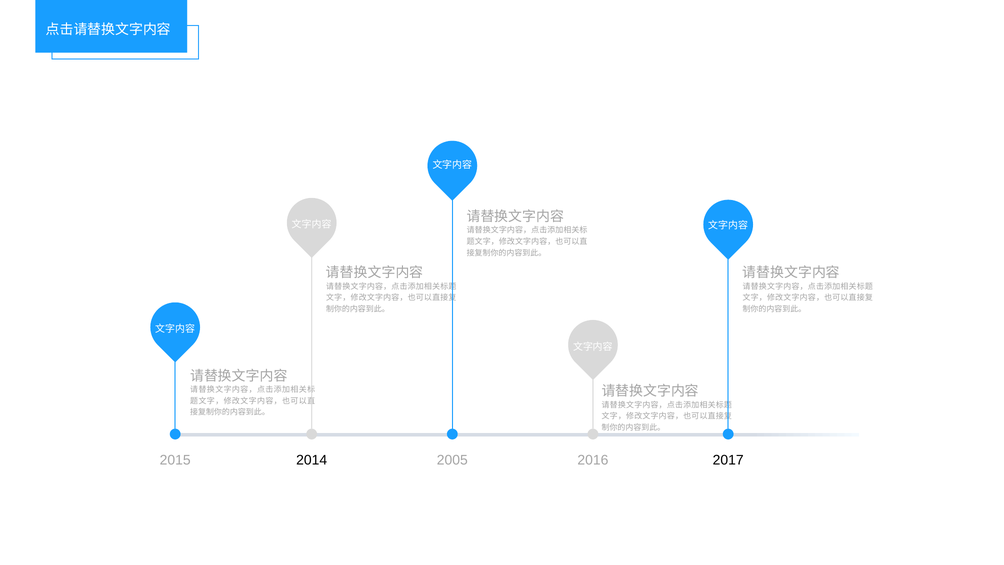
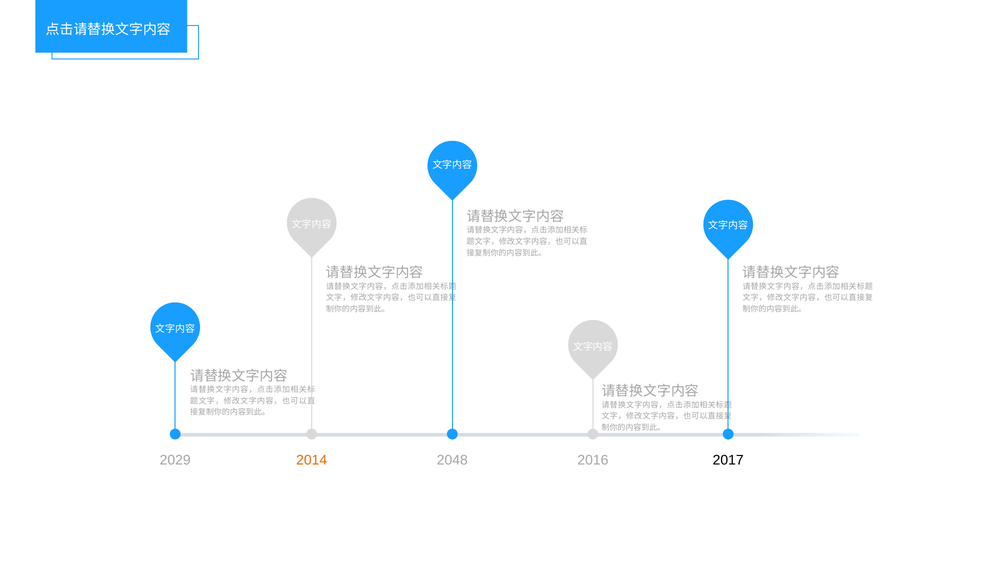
2015: 2015 -> 2029 (175, 460)
2014 colour: black -> orange (312, 460)
2005: 2005 -> 2048 (452, 460)
